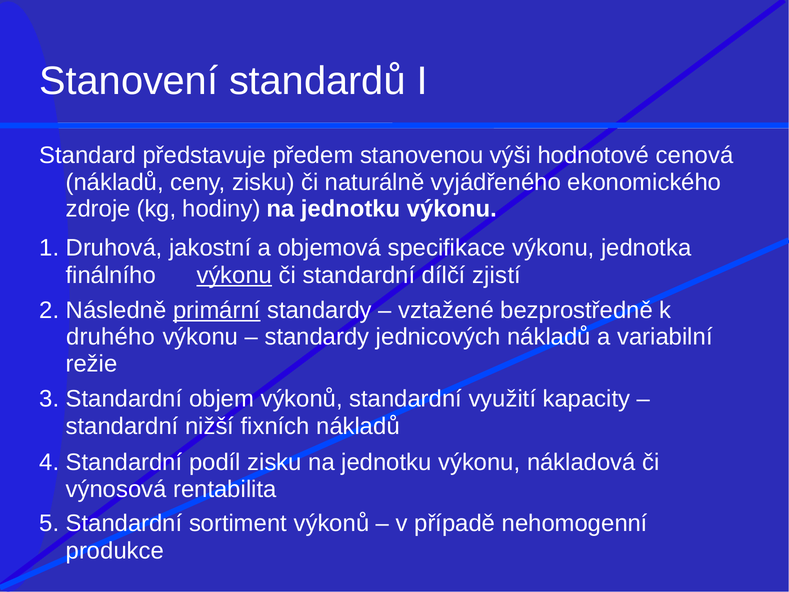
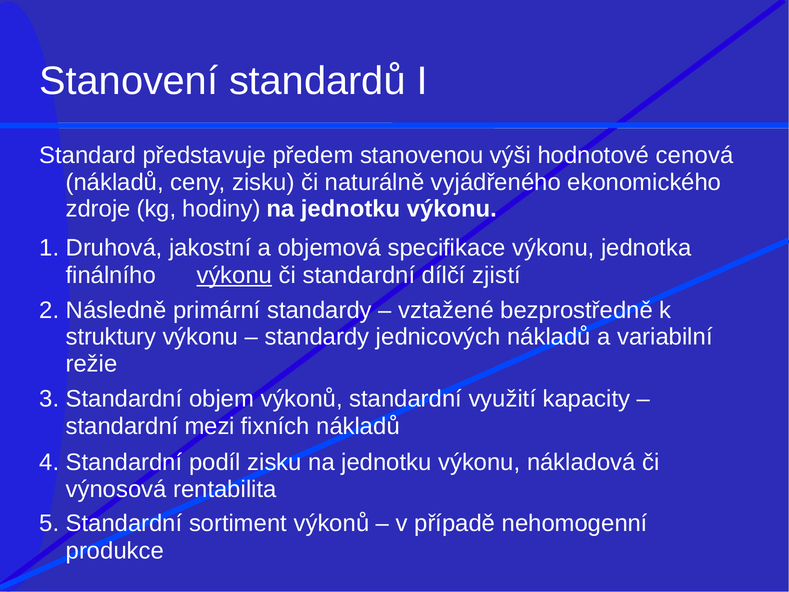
primární underline: present -> none (217, 310)
druhého: druhého -> struktury (111, 337)
nižší: nižší -> mezi (210, 426)
